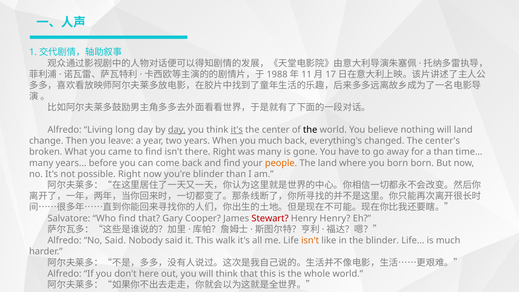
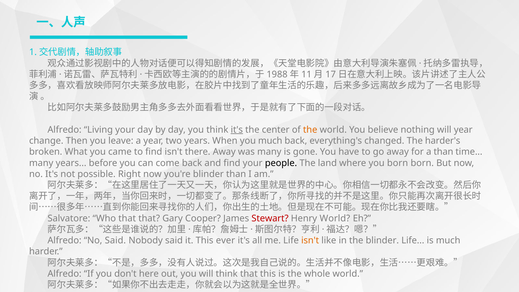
Living long: long -> your (125, 130)
day underline: present -> none (177, 130)
the colour: black -> orange (310, 130)
will land: land -> year (463, 130)
center's: center's -> harder's (443, 141)
there Right: Right -> Away (224, 152)
people colour: orange -> black (281, 163)
Who find: find -> that (127, 218)
Henry Henry: Henry -> World (335, 218)
walk: walk -> ever (225, 240)
